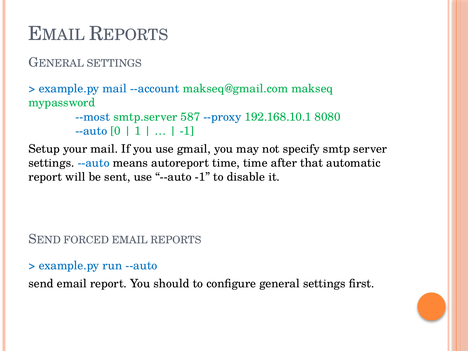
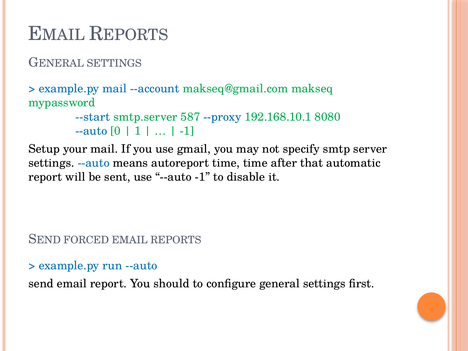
--most: --most -> --start (93, 117)
